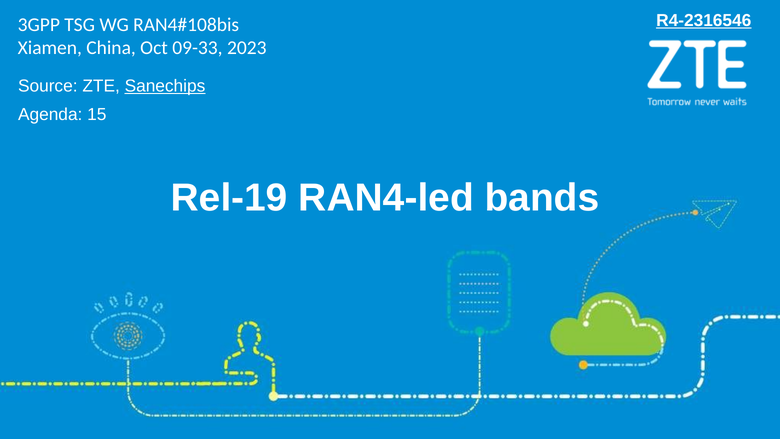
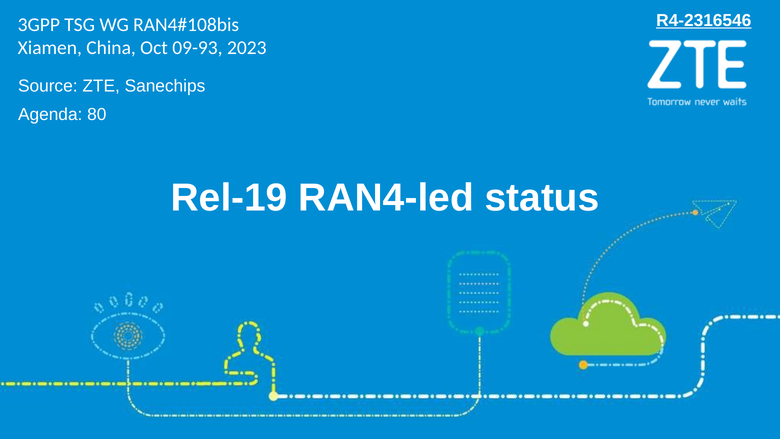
09-33: 09-33 -> 09-93 (197, 48)
Sanechips underline: present -> none (165, 86)
15: 15 -> 80 (97, 114)
bands: bands -> status (542, 198)
